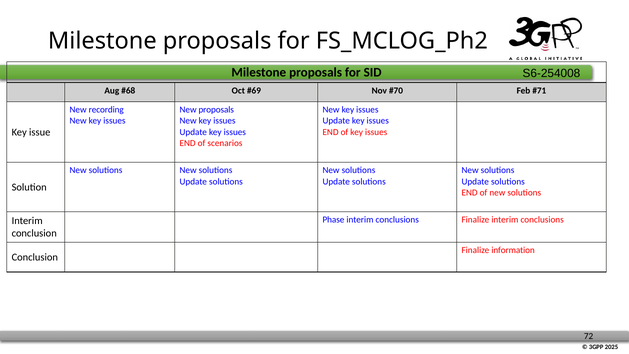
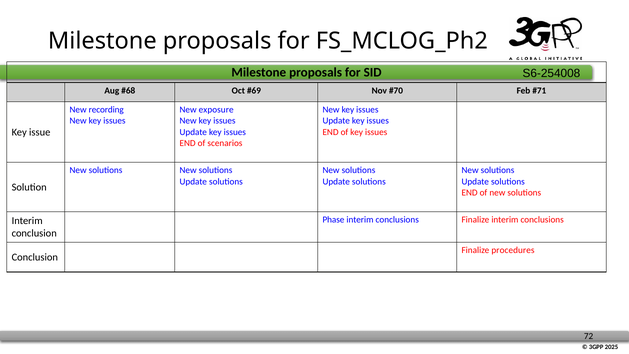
New proposals: proposals -> exposure (216, 110)
information: information -> procedures (513, 250)
